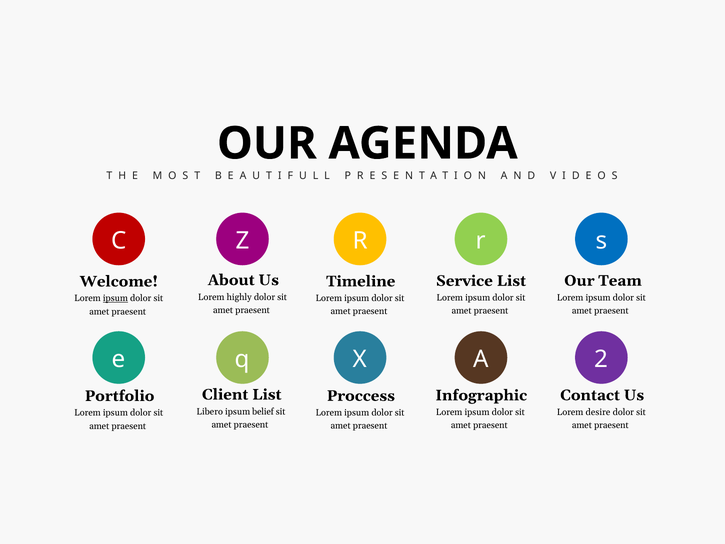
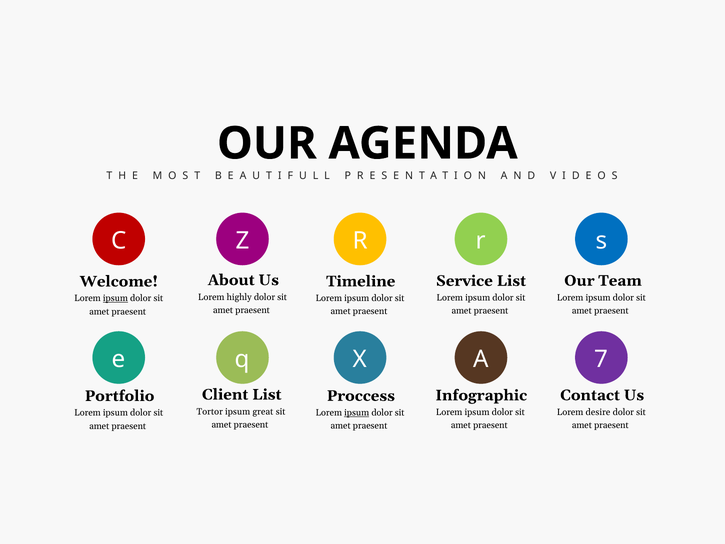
2: 2 -> 7 (601, 359)
Libero: Libero -> Tortor (210, 411)
belief: belief -> great (263, 411)
ipsum underline: none -> present (357, 413)
